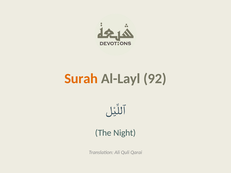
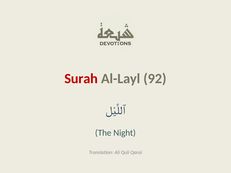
Surah colour: orange -> red (81, 79)
